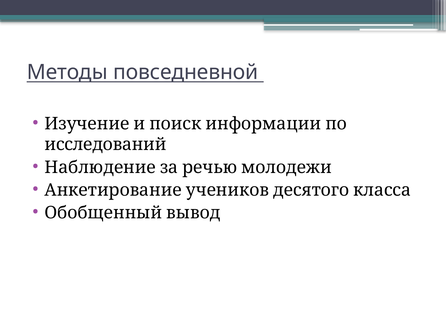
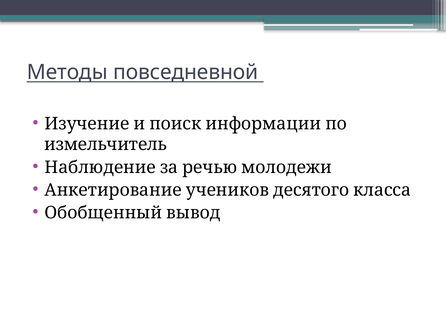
исследований: исследований -> измельчитель (106, 144)
